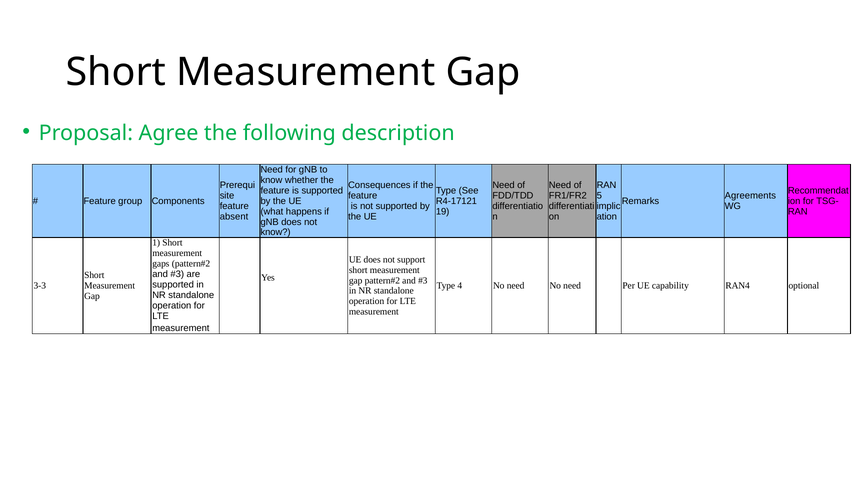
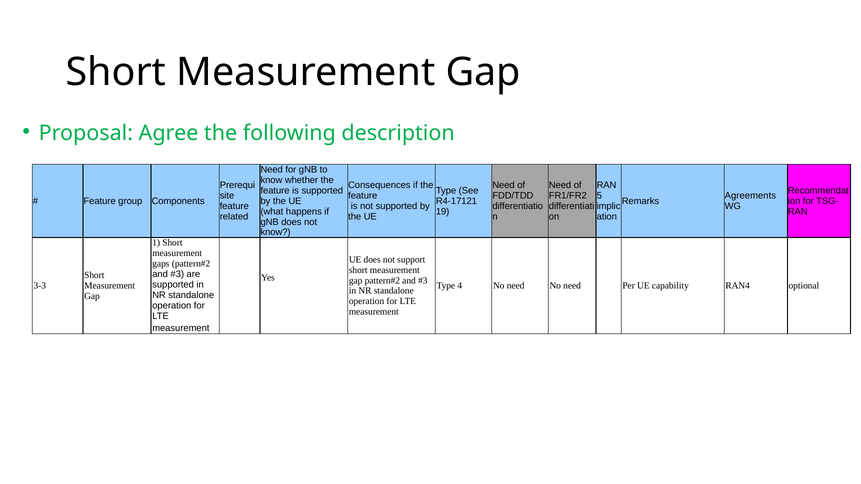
absent: absent -> related (234, 217)
